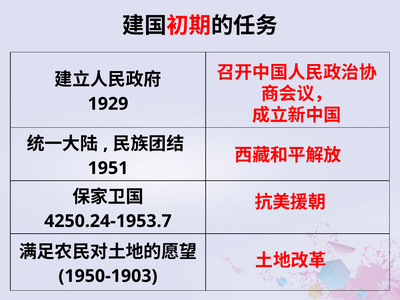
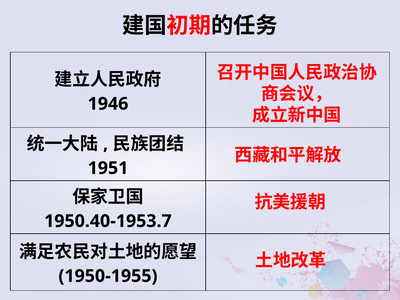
1929: 1929 -> 1946 (108, 104)
4250.24-1953.7: 4250.24-1953.7 -> 1950.40-1953.7 (108, 221)
1950-1903: 1950-1903 -> 1950-1955 (108, 276)
